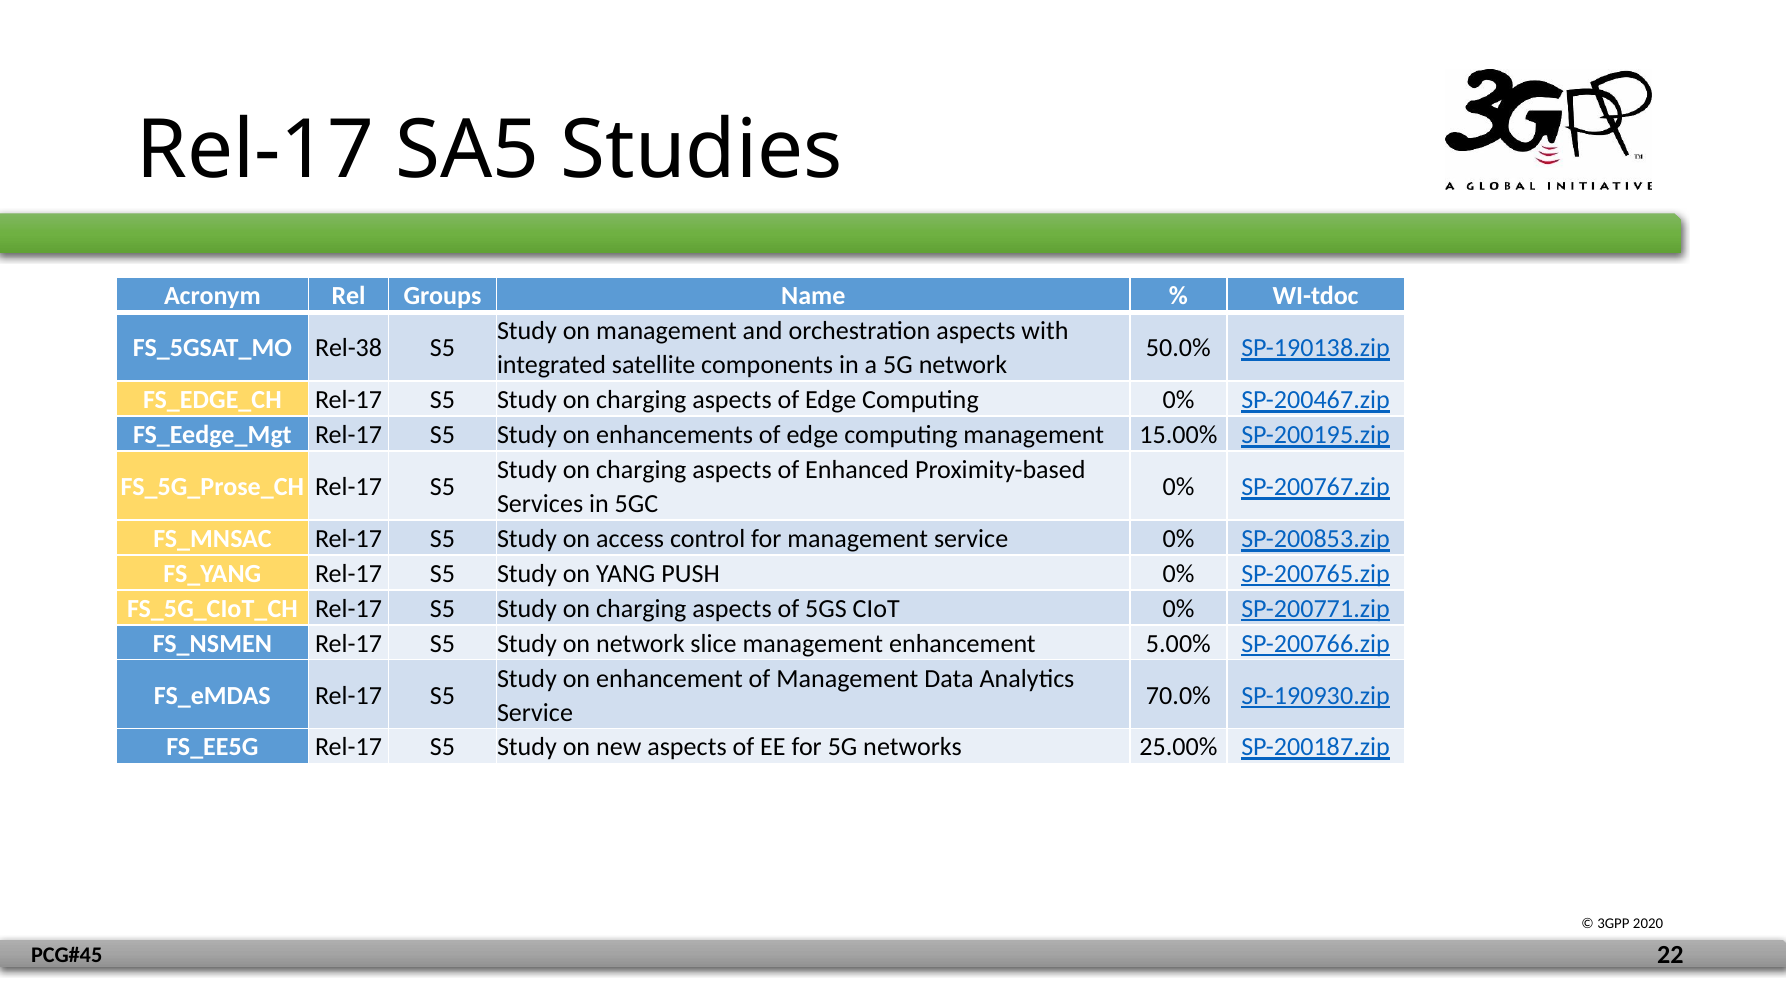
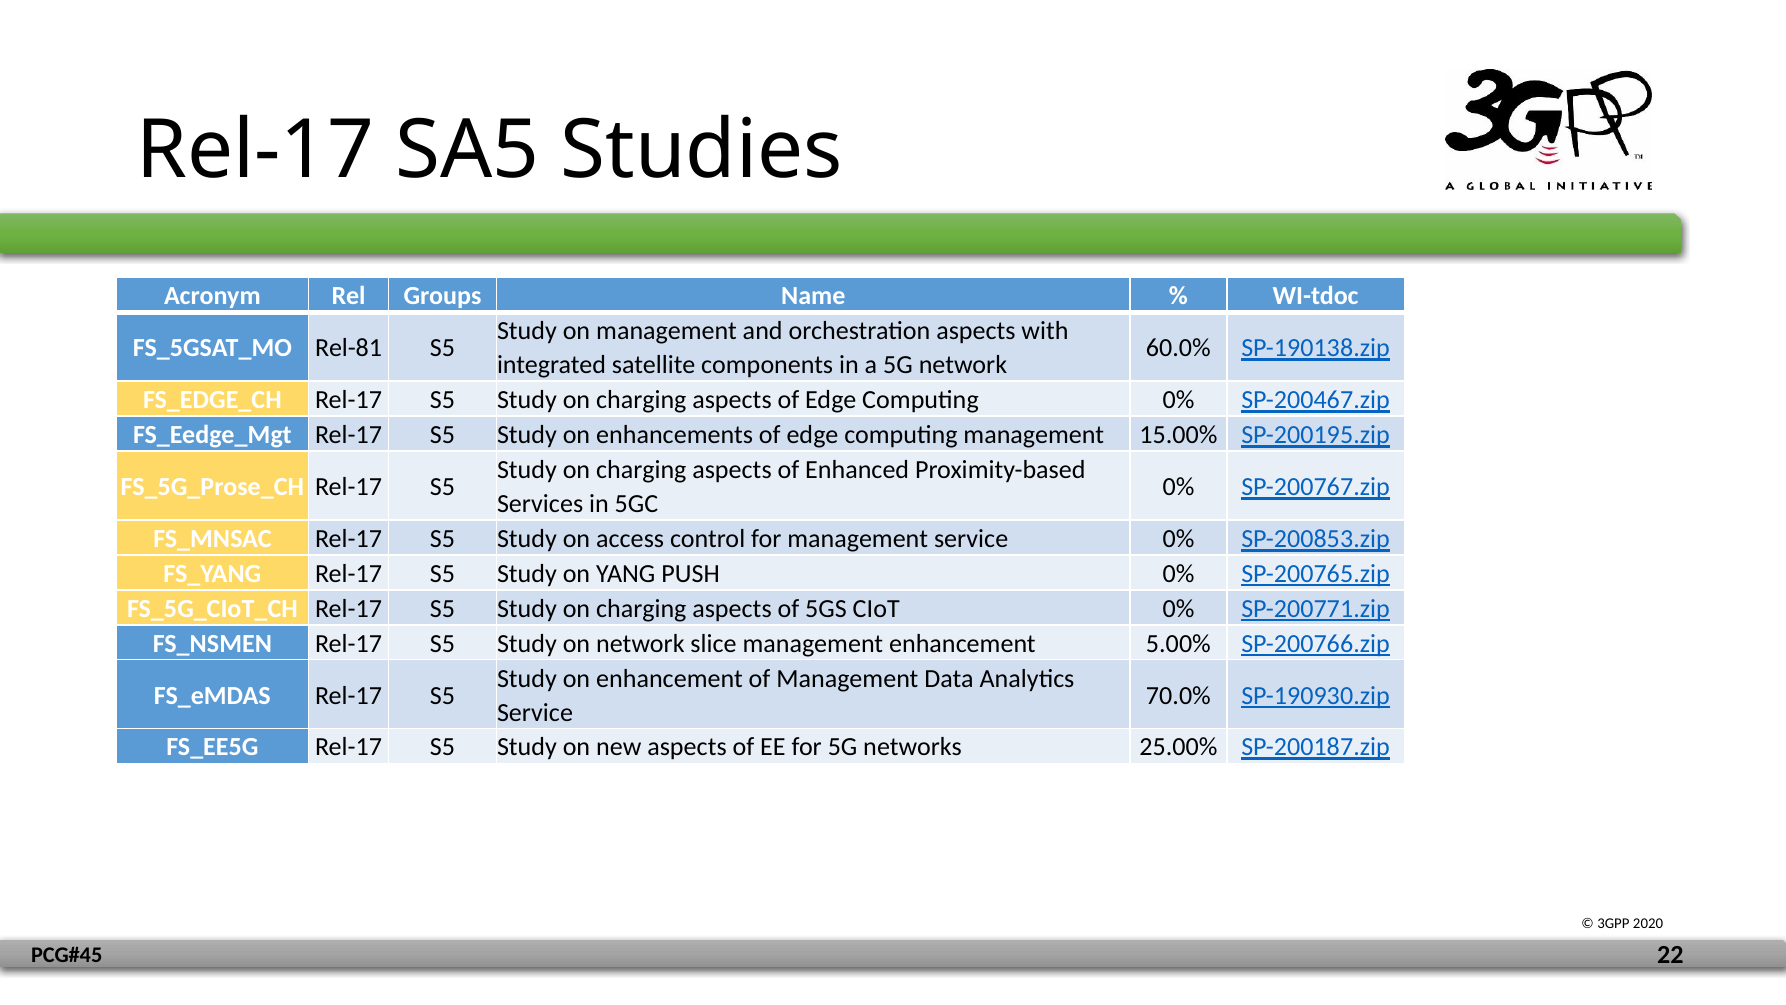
Rel-38: Rel-38 -> Rel-81 (349, 348)
50.0%: 50.0% -> 60.0% (1178, 348)
